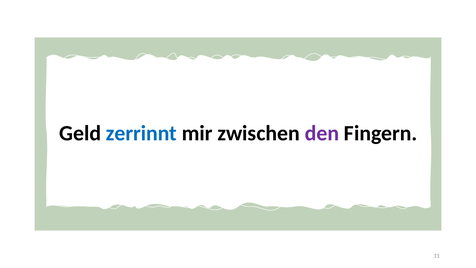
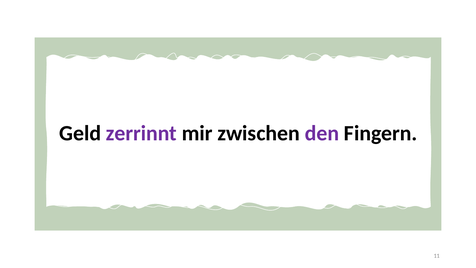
zerrinnt colour: blue -> purple (141, 133)
